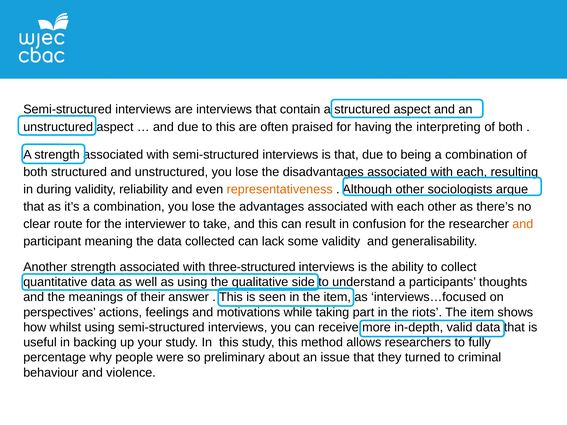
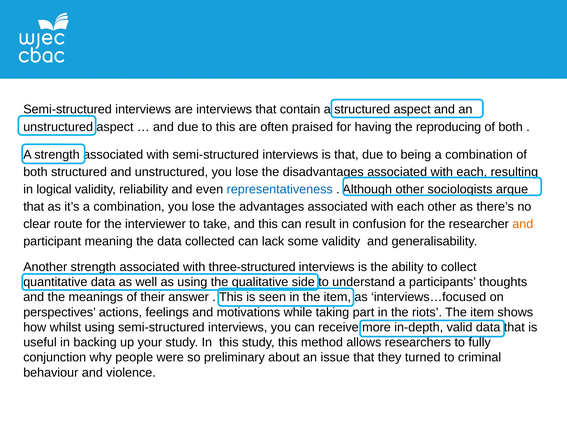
interpreting: interpreting -> reproducing (449, 127)
during: during -> logical (54, 189)
representativeness colour: orange -> blue (280, 189)
percentage: percentage -> conjunction (55, 358)
